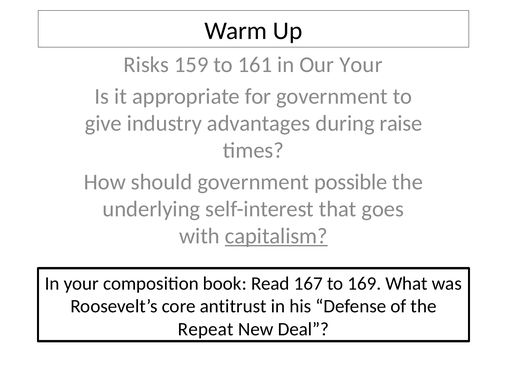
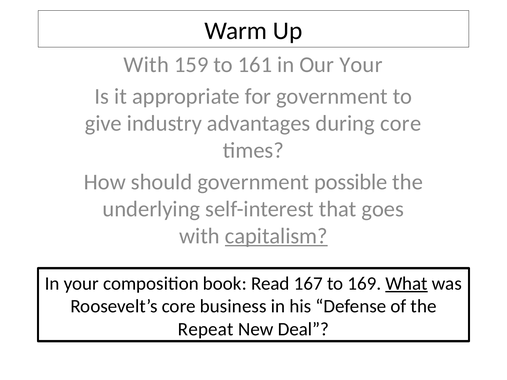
Risks: Risks -> With (146, 65)
during raise: raise -> core (401, 123)
What underline: none -> present (407, 284)
antitrust: antitrust -> business (233, 306)
